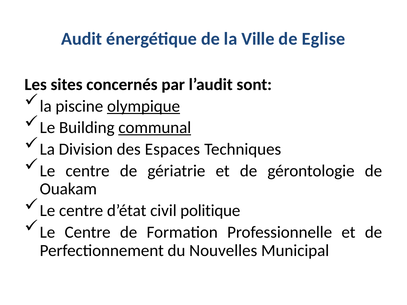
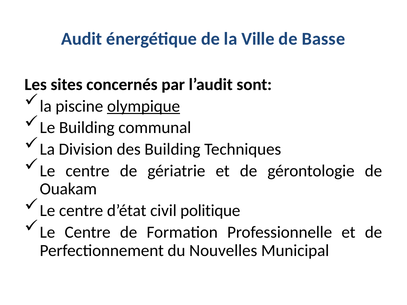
Eglise: Eglise -> Basse (323, 39)
communal underline: present -> none (155, 128)
des Espaces: Espaces -> Building (172, 149)
